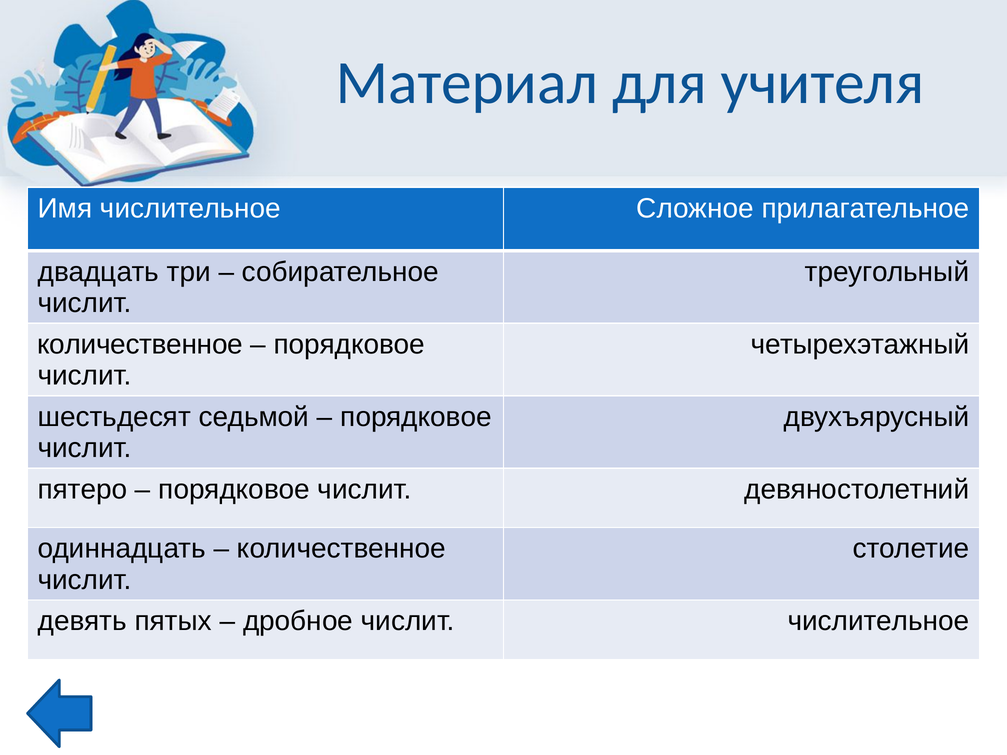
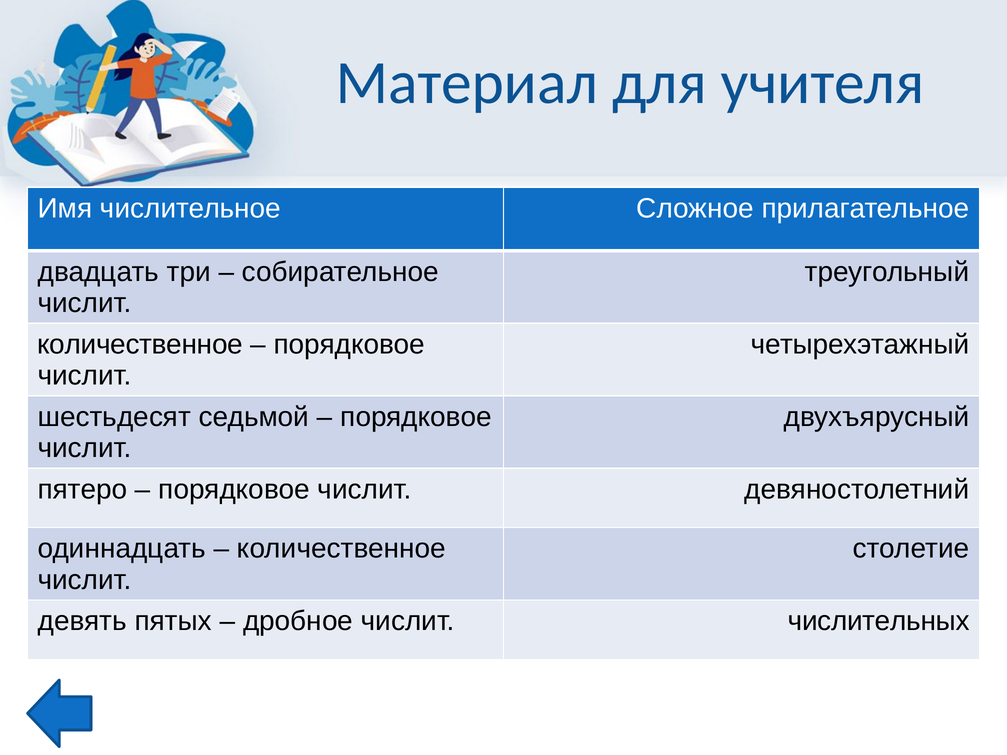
числит числительное: числительное -> числительных (879, 621)
